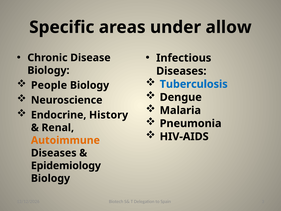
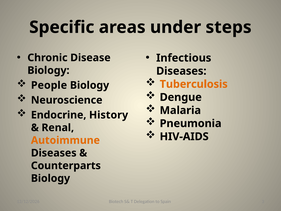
allow: allow -> steps (229, 27)
Tuberculosis colour: blue -> orange (194, 84)
Epidemiology: Epidemiology -> Counterparts (66, 165)
